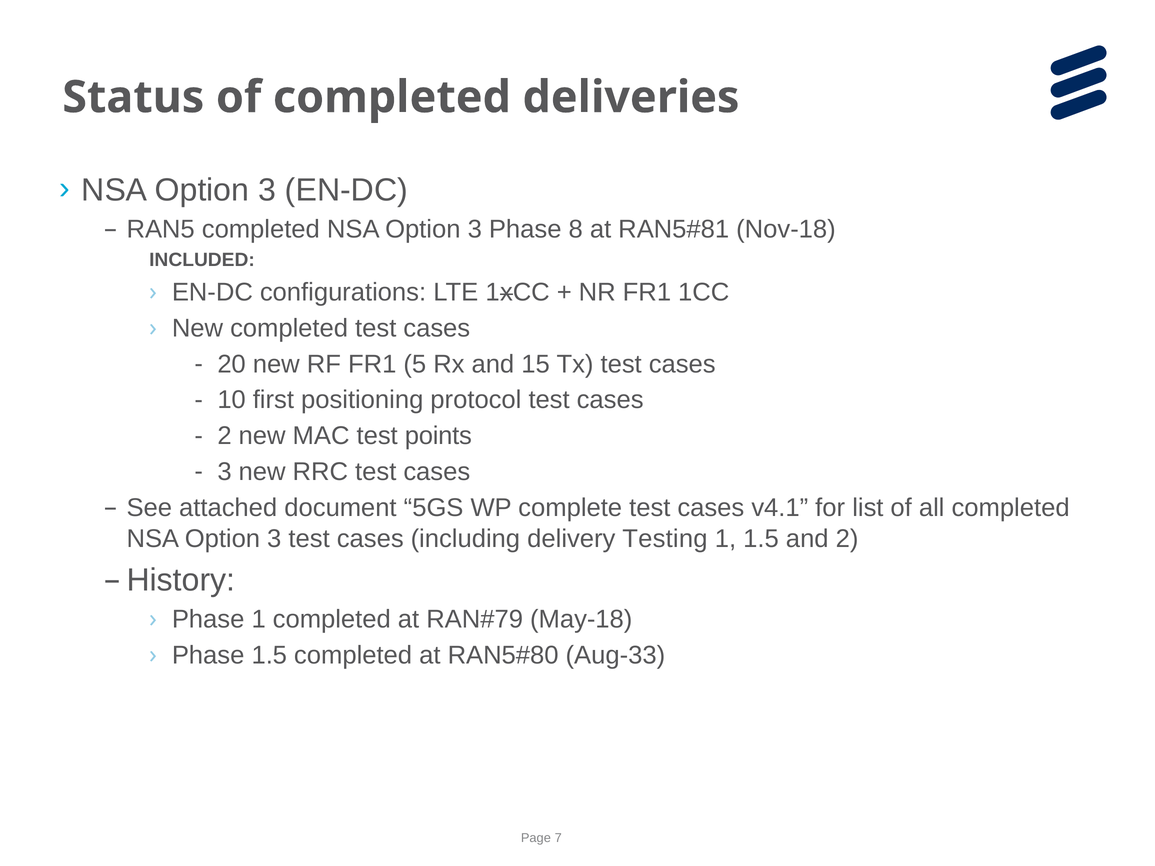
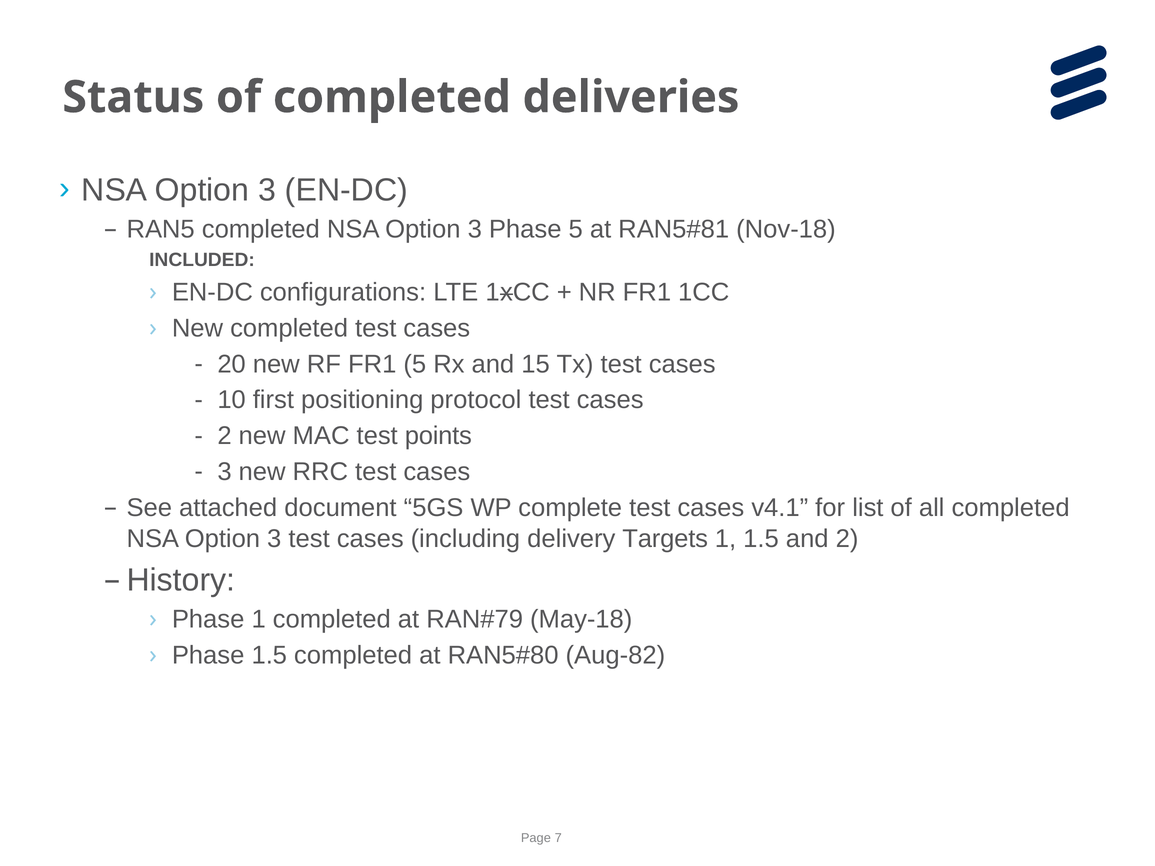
Phase 8: 8 -> 5 (576, 229)
Testing: Testing -> Targets (665, 539)
Aug-33: Aug-33 -> Aug-82 (615, 655)
